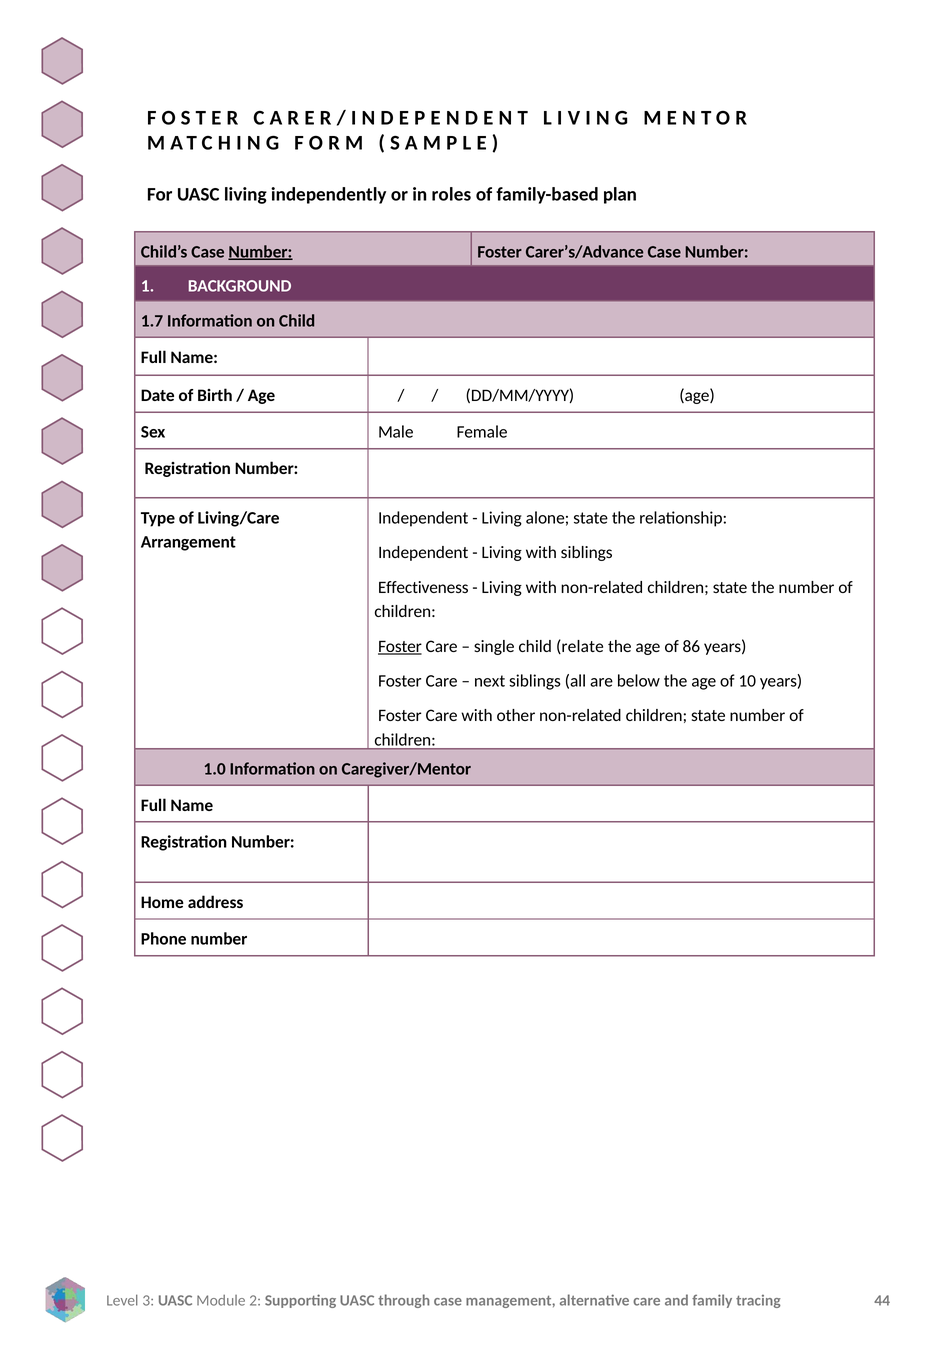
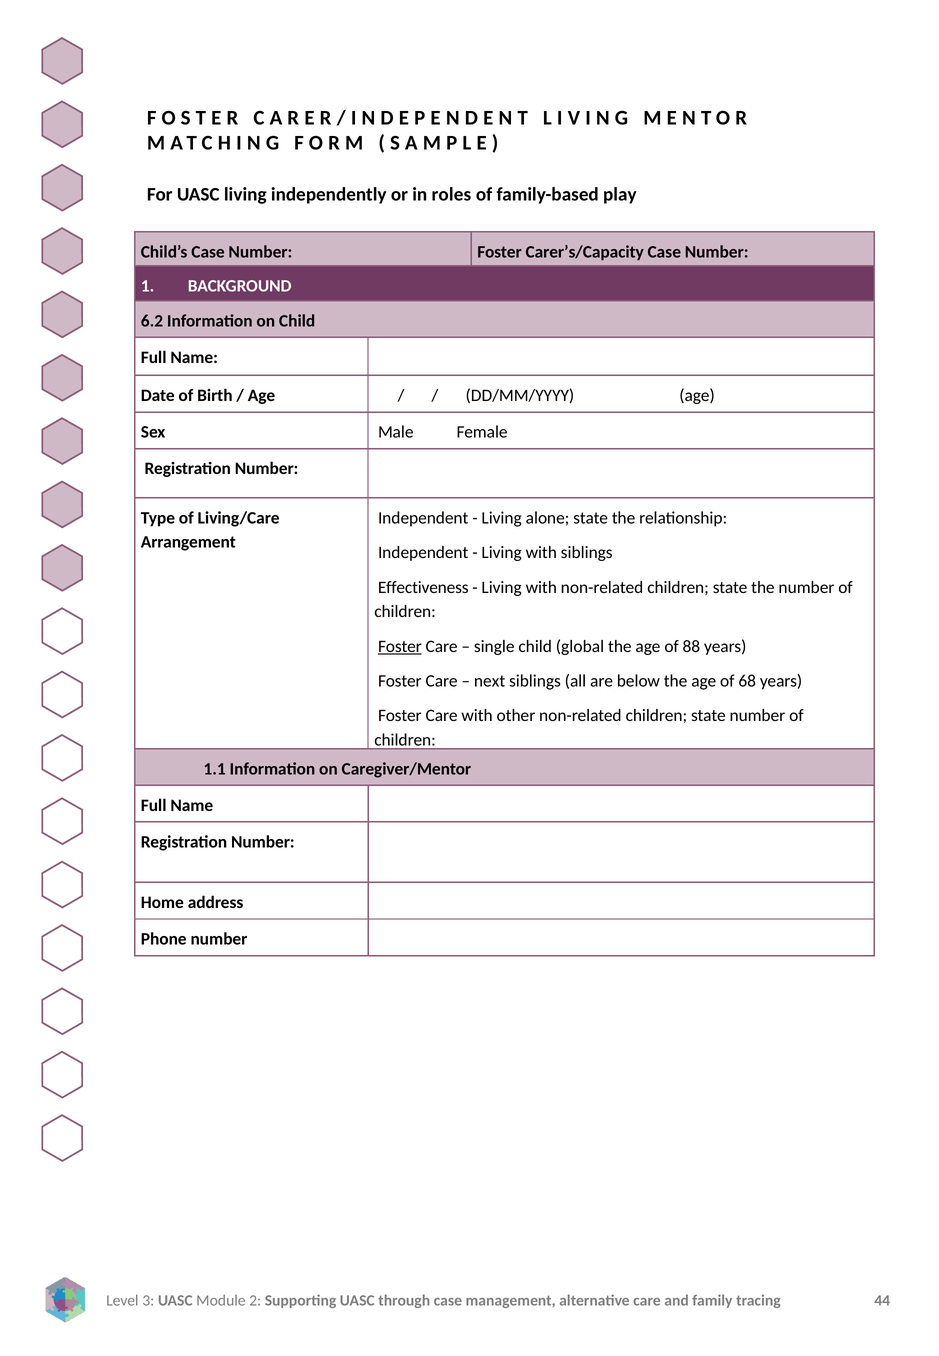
plan: plan -> play (620, 195)
Number underline: present -> none (260, 252)
Carer’s/Advance: Carer’s/Advance -> Carer’s/Capacity (585, 252)
1.7: 1.7 -> 6.2 (152, 321)
relate: relate -> global (580, 646)
86: 86 -> 88 (691, 646)
10: 10 -> 68 (747, 681)
1.0: 1.0 -> 1.1 (215, 769)
